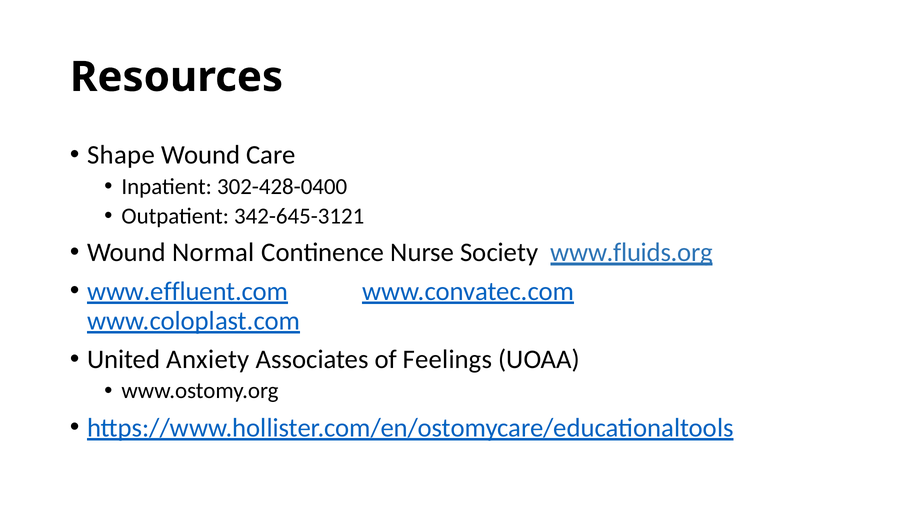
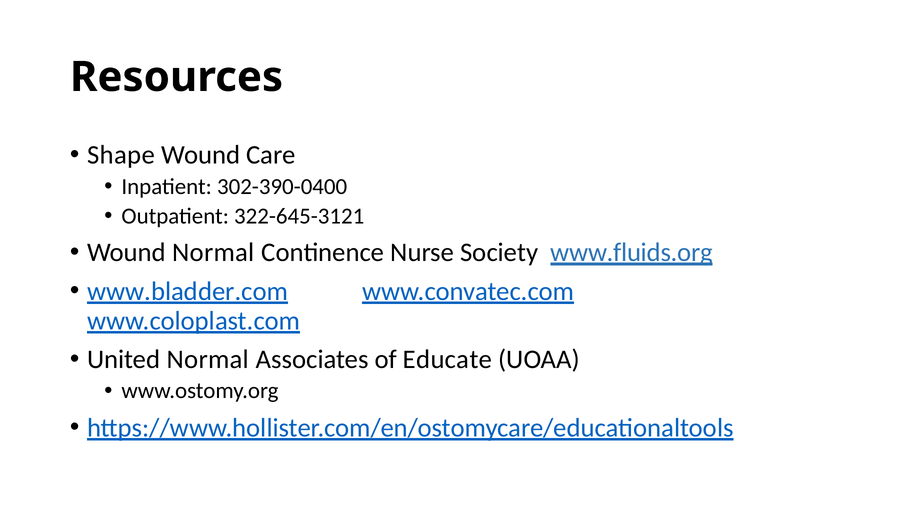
302-428-0400: 302-428-0400 -> 302-390-0400 (282, 187)
342-645-3121: 342-645-3121 -> 322-645-3121 (299, 216)
www.effluent.com: www.effluent.com -> www.bladder.com (188, 291)
United Anxiety: Anxiety -> Normal (208, 359)
Feelings: Feelings -> Educate (447, 359)
